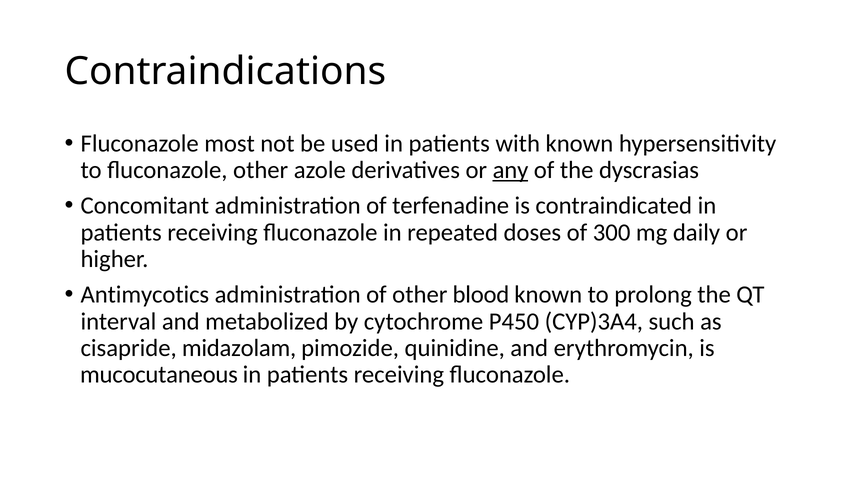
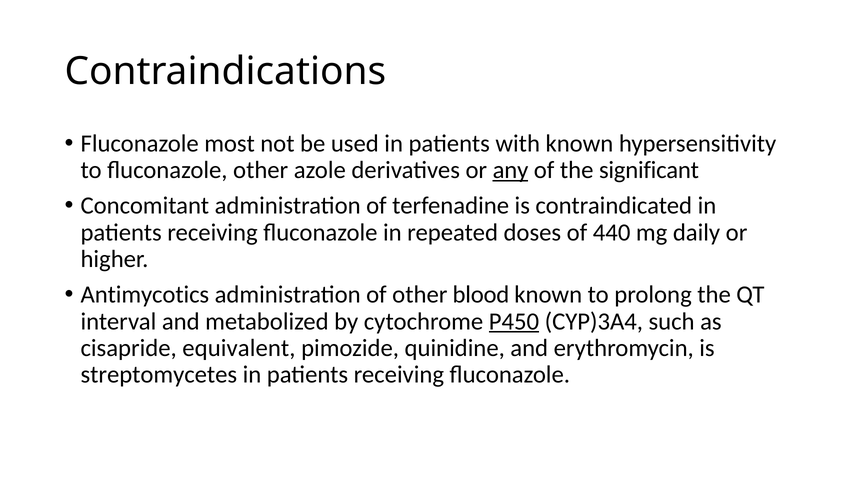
dyscrasias: dyscrasias -> significant (649, 170)
300: 300 -> 440 (612, 232)
P450 underline: none -> present (514, 321)
midazolam: midazolam -> equivalent (239, 348)
mucocutaneous: mucocutaneous -> streptomycetes (159, 375)
